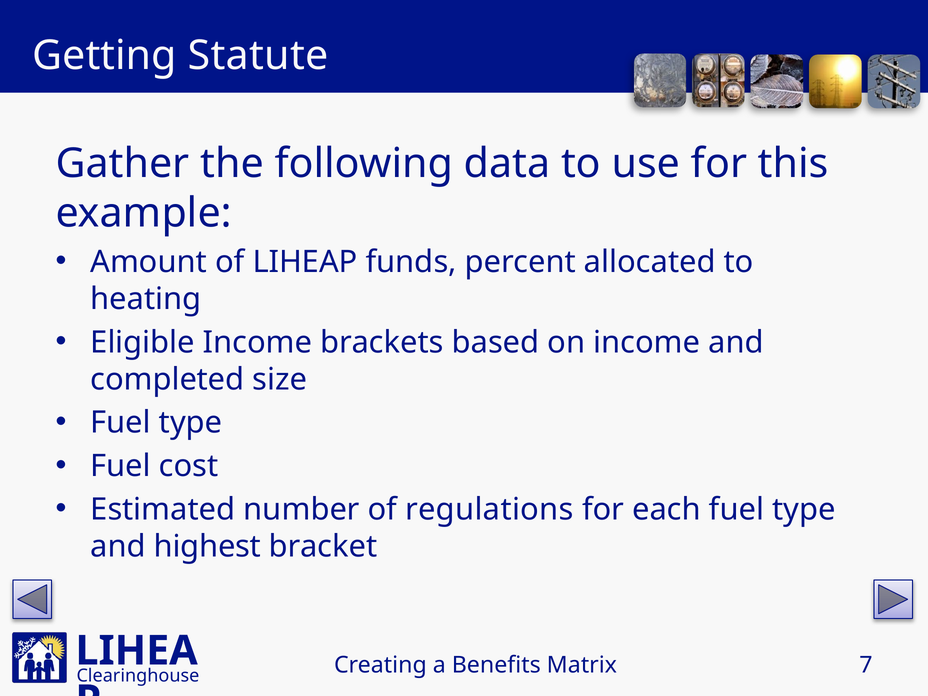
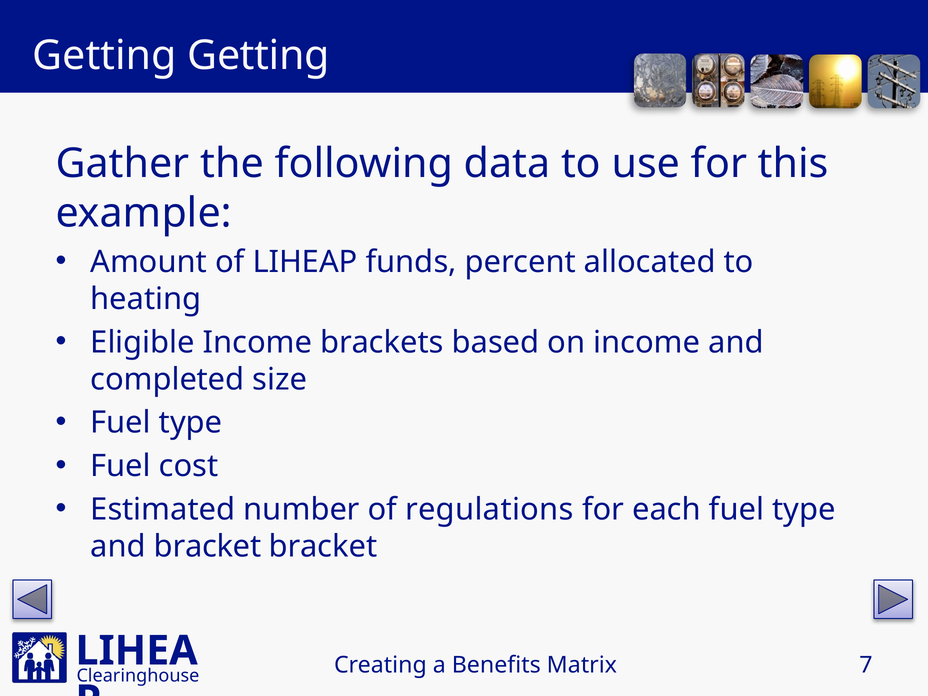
Getting Statute: Statute -> Getting (258, 55)
and highest: highest -> bracket (208, 546)
